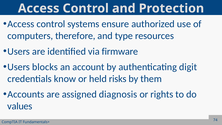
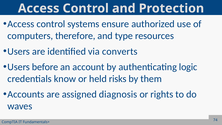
firmware: firmware -> converts (120, 51)
blocks: blocks -> before (45, 67)
digit: digit -> logic (188, 67)
values: values -> waves (20, 106)
